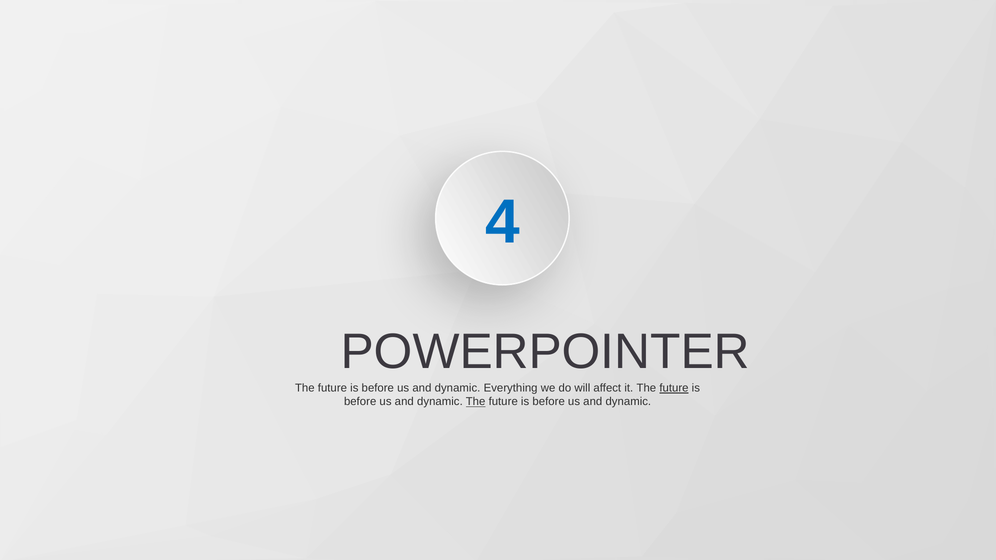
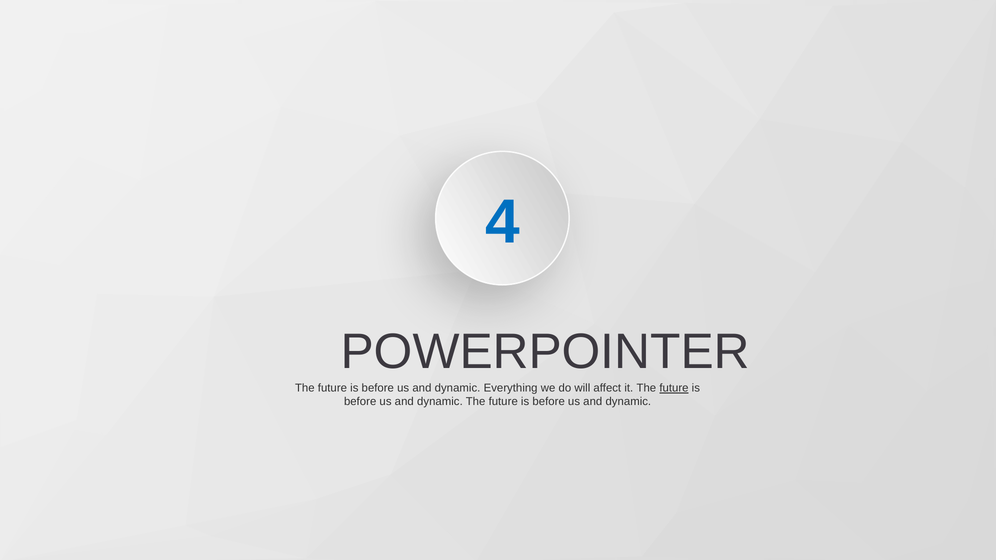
The underline: present -> none (476, 402)
